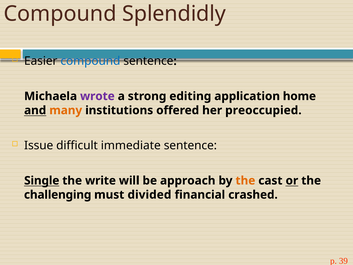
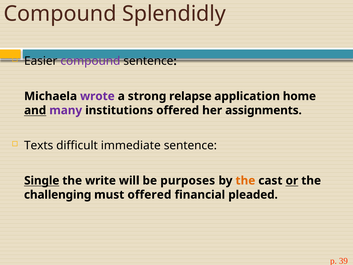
compound colour: blue -> purple (90, 61)
editing: editing -> relapse (190, 96)
many colour: orange -> purple (66, 110)
preoccupied: preoccupied -> assignments (263, 110)
Issue: Issue -> Texts (39, 145)
approach: approach -> purposes (188, 180)
must divided: divided -> offered (149, 195)
crashed: crashed -> pleaded (253, 195)
